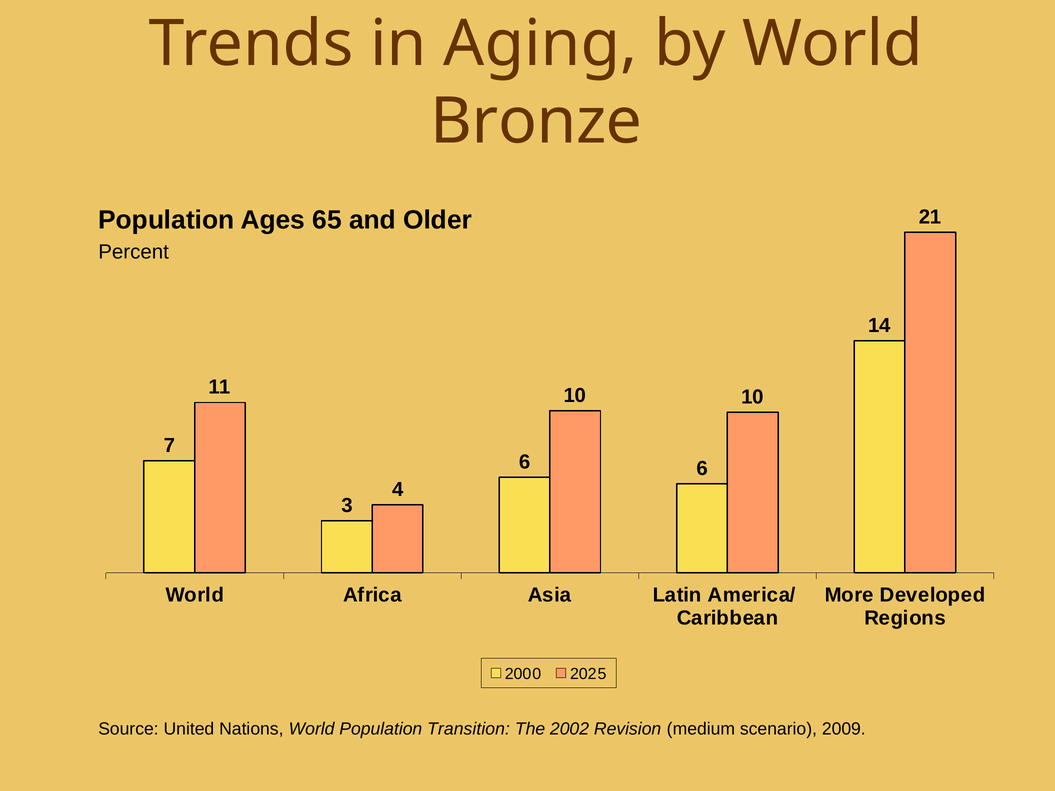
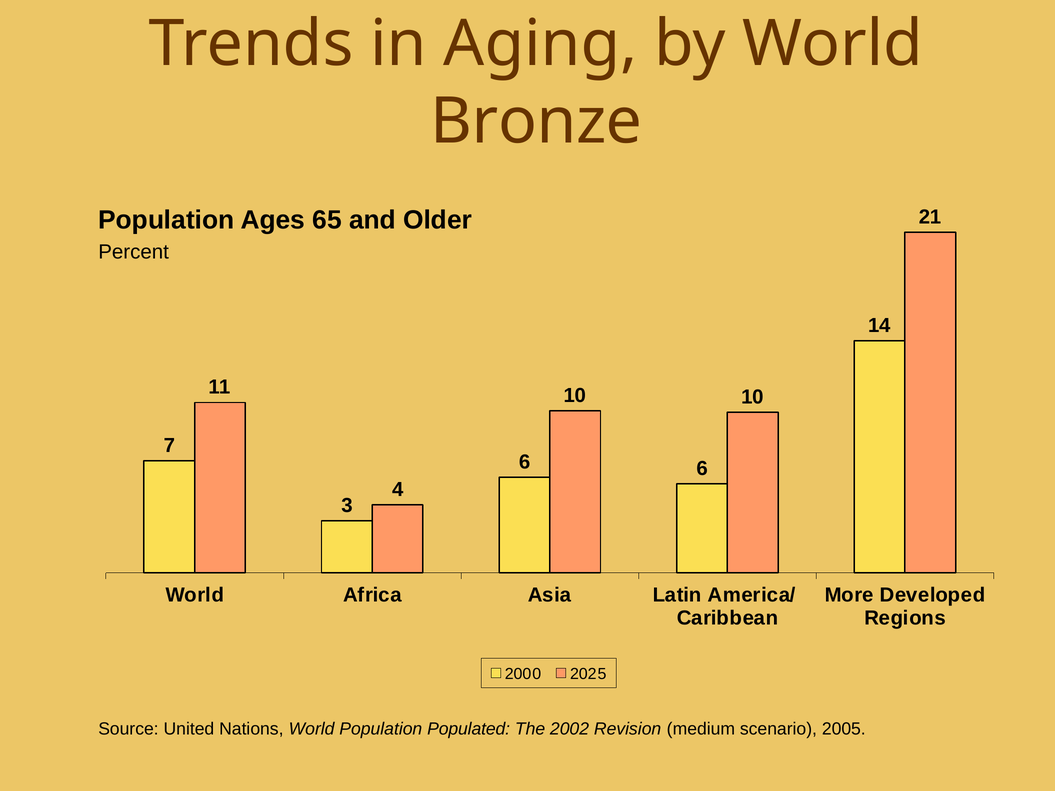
Transition: Transition -> Populated (469, 729)
2009: 2009 -> 2005 (844, 729)
